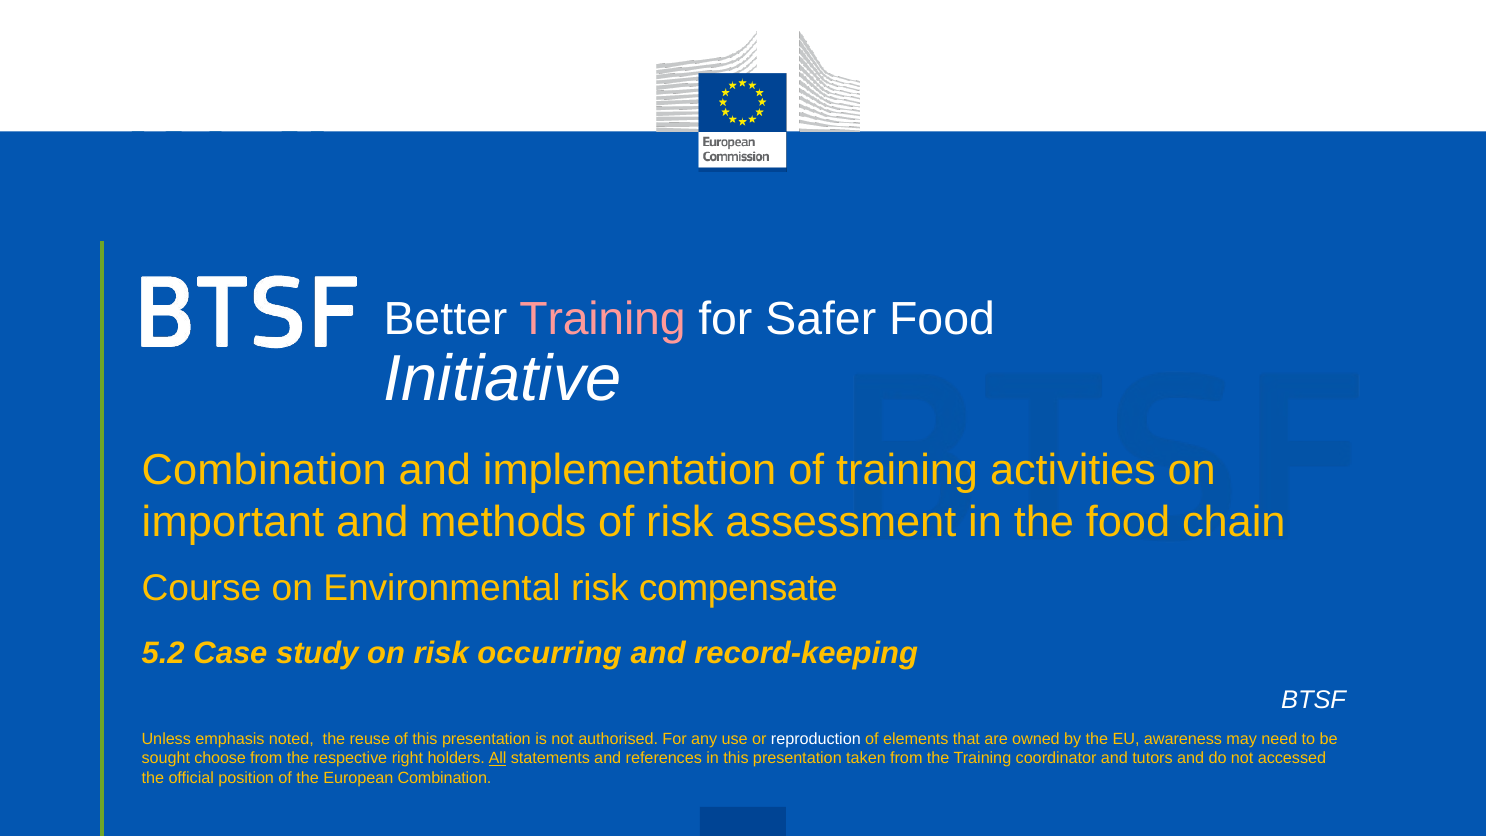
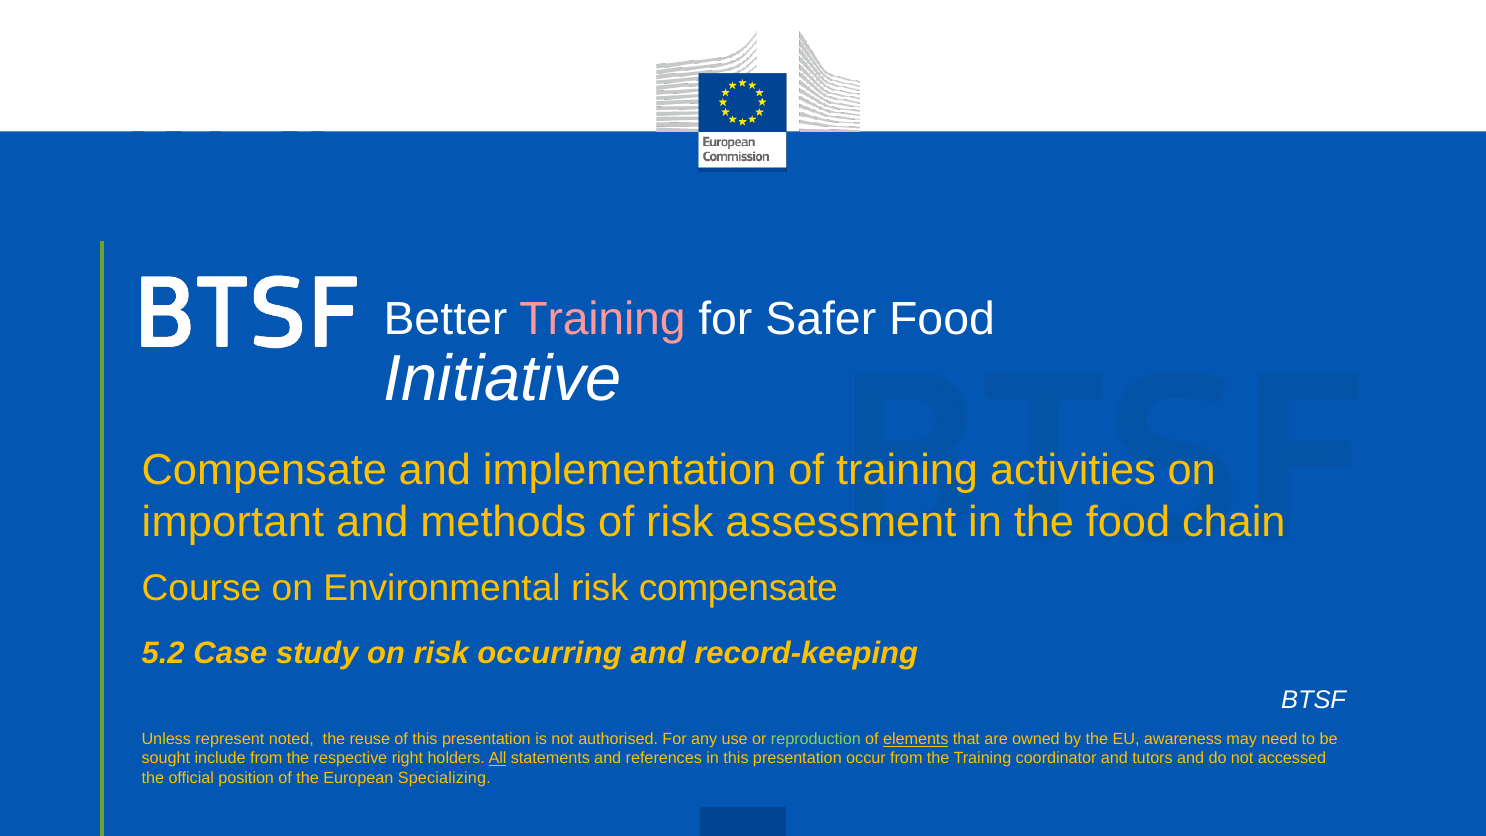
Combination: Combination -> Compensate (264, 470)
emphasis: emphasis -> represent (230, 739)
reproduction colour: white -> light green (816, 739)
elements underline: none -> present (916, 739)
choose: choose -> include (220, 759)
taken: taken -> occur (866, 759)
European Combination: Combination -> Specializing (444, 778)
